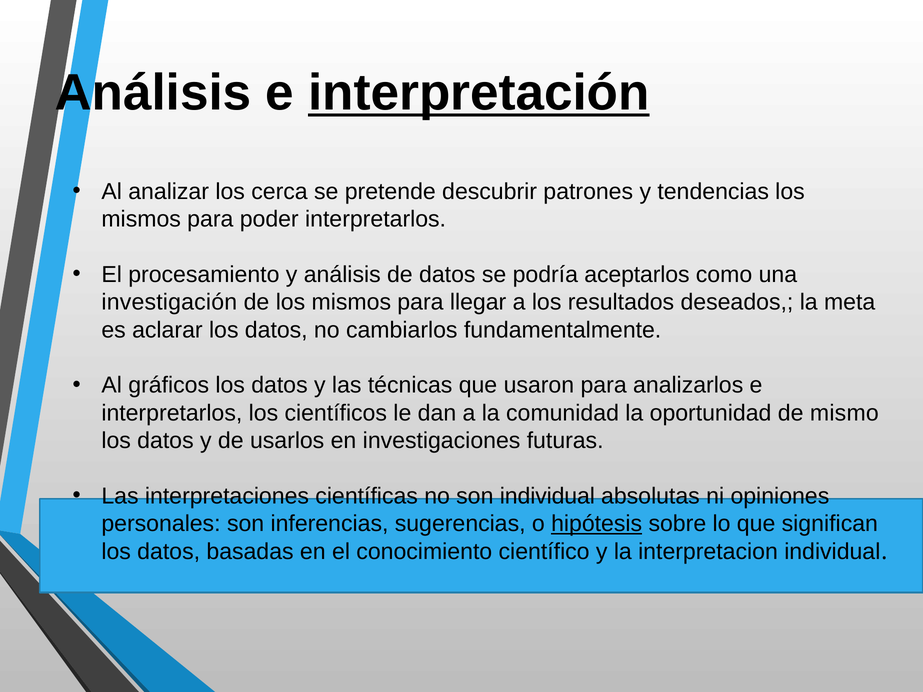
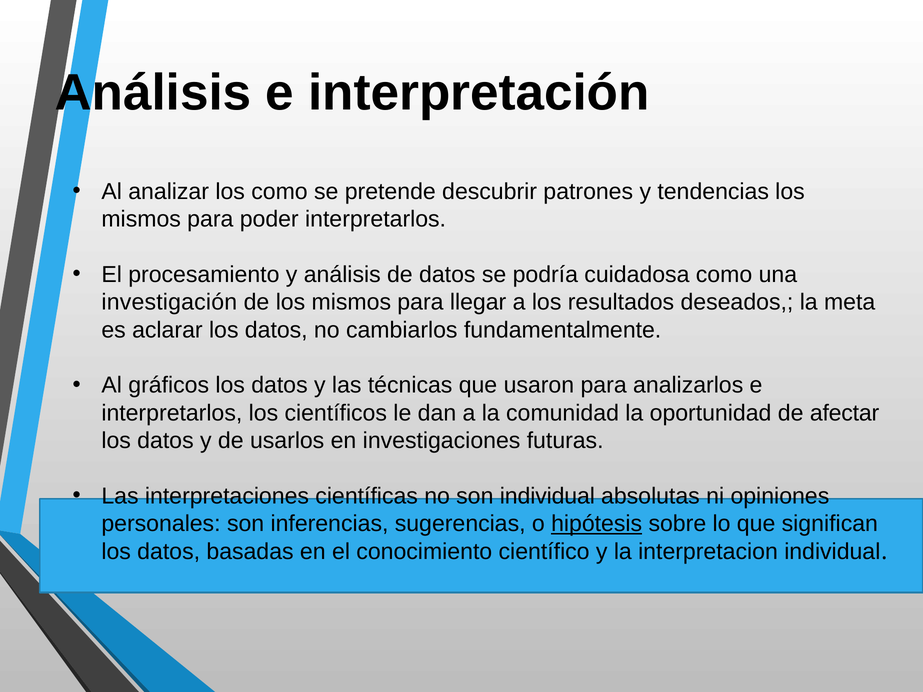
interpretación underline: present -> none (479, 93)
los cerca: cerca -> como (279, 192)
aceptarlos: aceptarlos -> cuidadosa (637, 275)
mismo: mismo -> afectar (845, 413)
